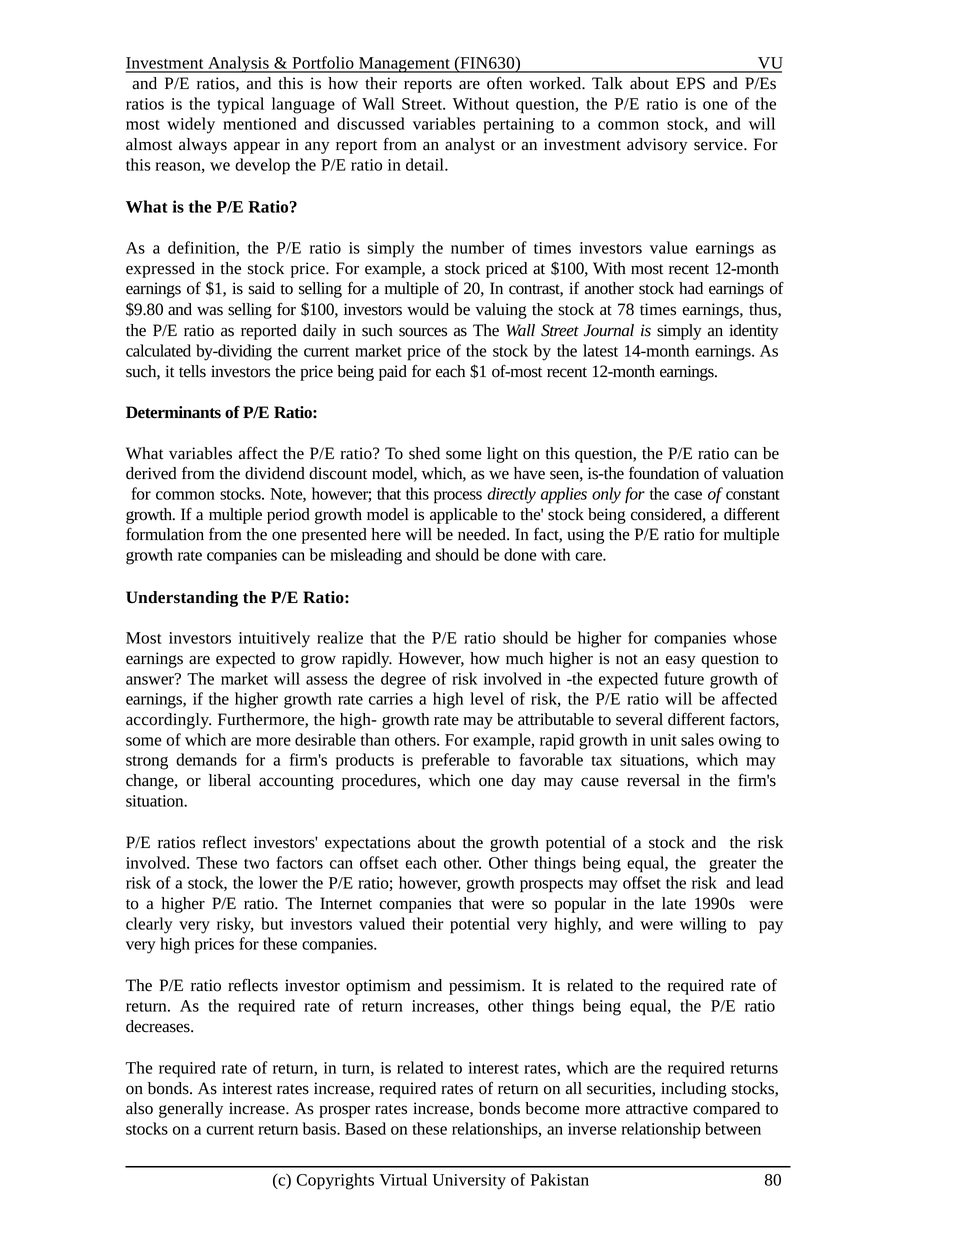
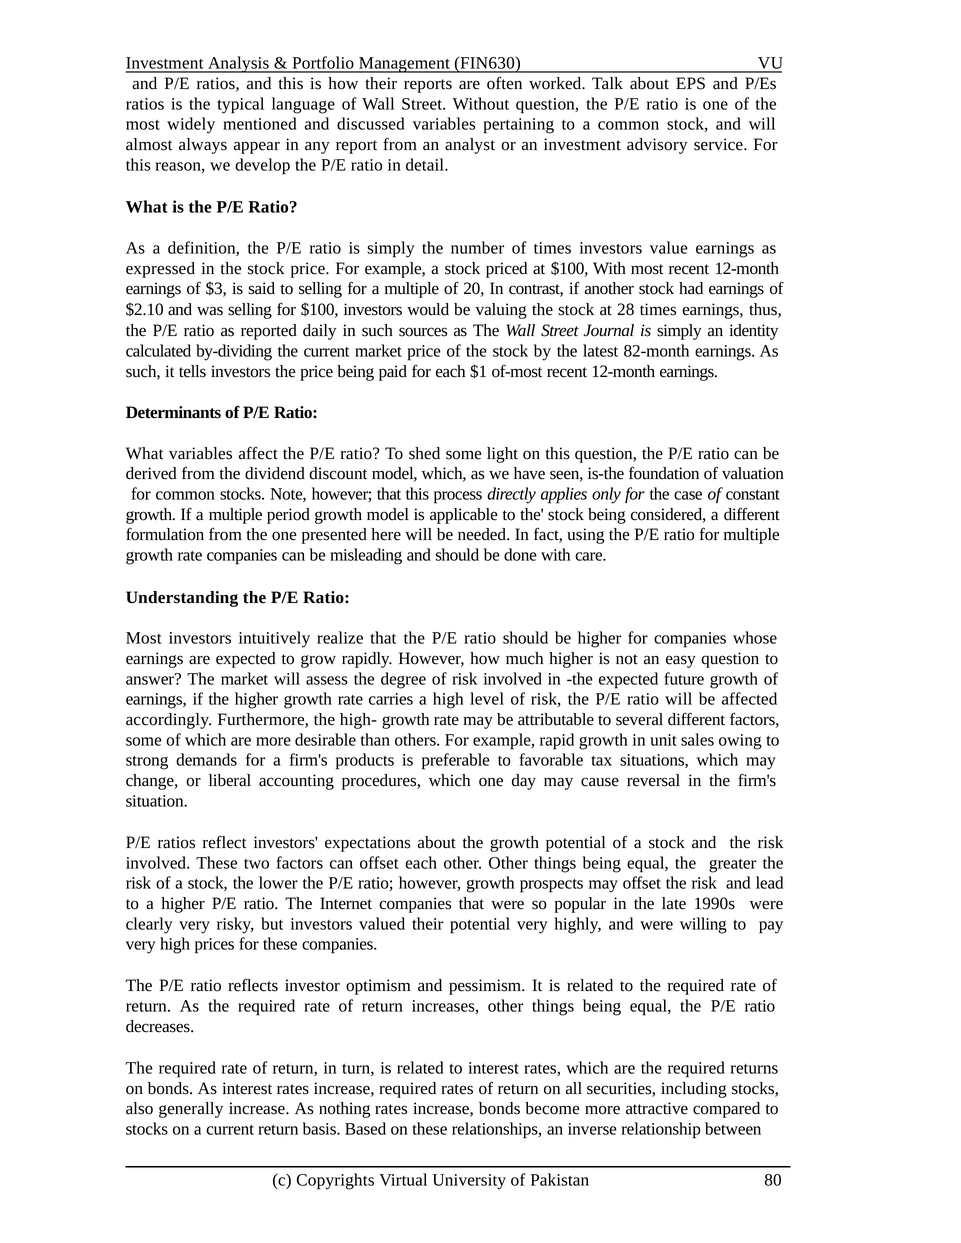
of $1: $1 -> $3 (216, 289)
$9.80: $9.80 -> $2.10 (145, 310)
78: 78 -> 28 (626, 310)
14-month: 14-month -> 82-month (657, 351)
prosper: prosper -> nothing (345, 1109)
